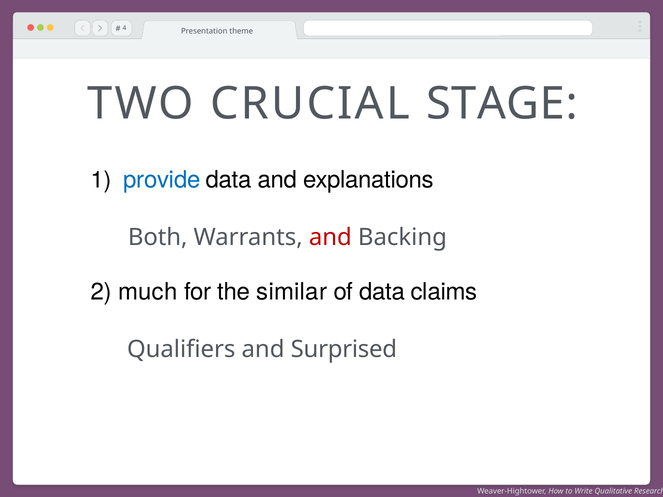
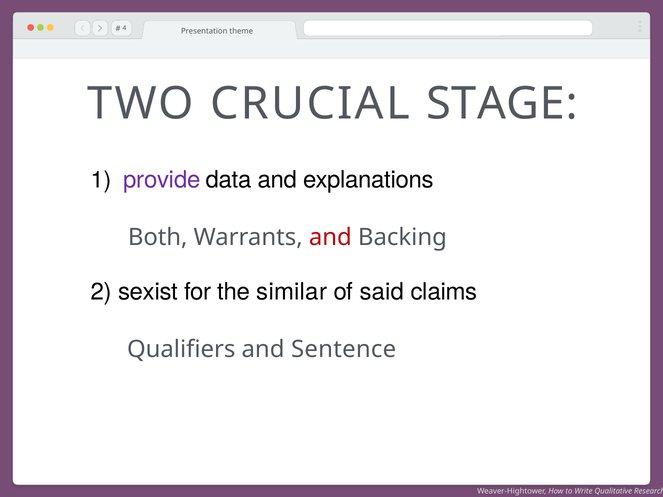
provide colour: blue -> purple (162, 180)
much: much -> sexist (148, 292)
of data: data -> said (382, 292)
Surprised: Surprised -> Sentence (344, 350)
